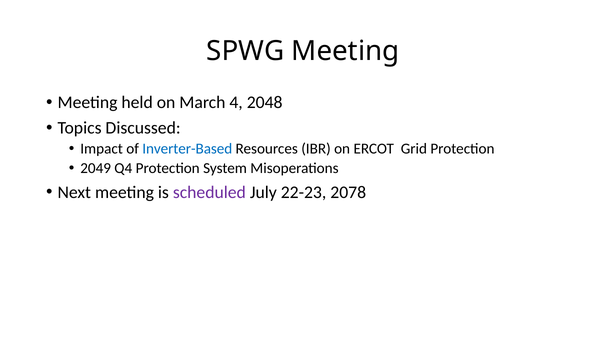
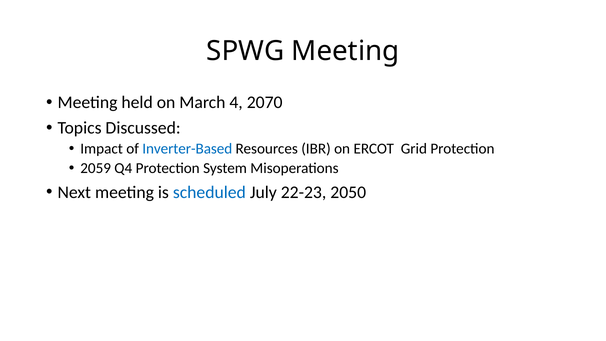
2048: 2048 -> 2070 (265, 102)
2049: 2049 -> 2059 (96, 168)
scheduled colour: purple -> blue (209, 192)
2078: 2078 -> 2050 (348, 192)
